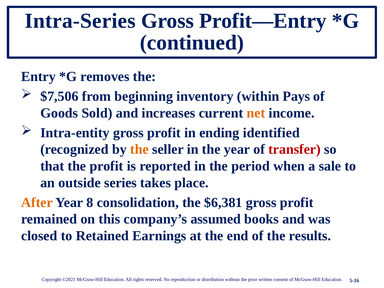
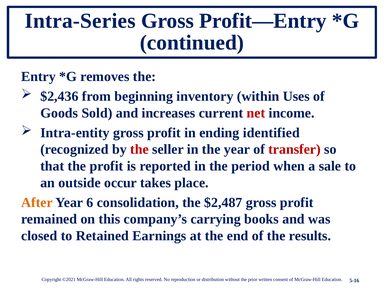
$7,506: $7,506 -> $2,436 (59, 96)
Pays: Pays -> Uses (296, 96)
net colour: orange -> red (256, 113)
the colour: orange -> red (139, 149)
series: series -> occur (120, 183)
8: 8 -> 6 (90, 203)
$6,381: $6,381 -> $2,487 (223, 203)
assumed: assumed -> carrying (216, 219)
